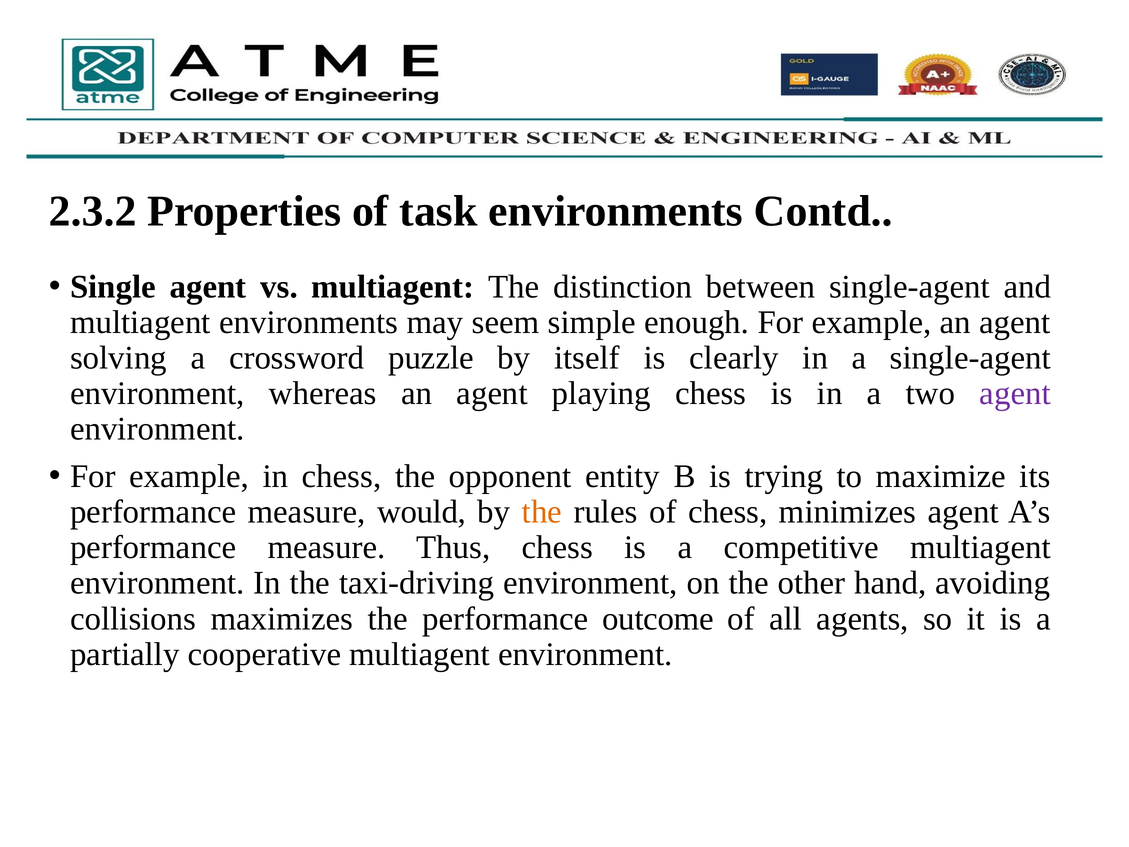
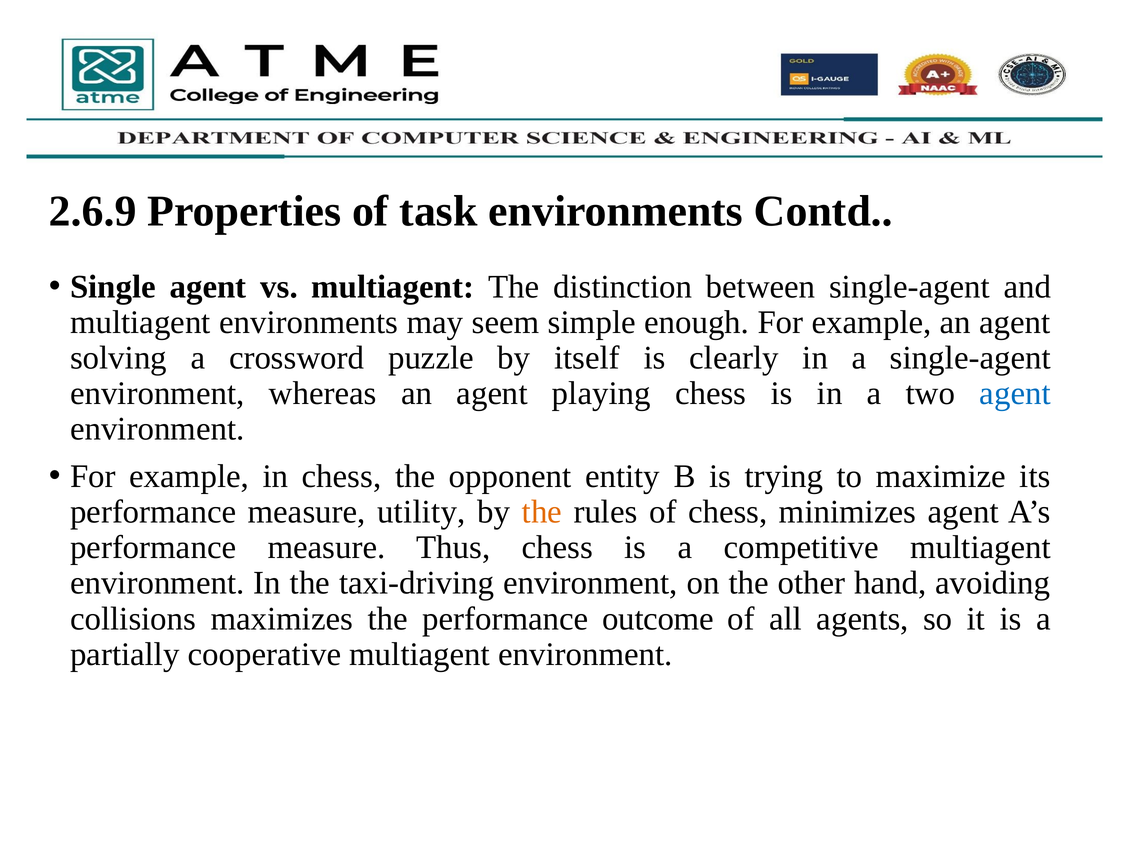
2.3.2: 2.3.2 -> 2.6.9 (93, 211)
agent colour: purple -> blue (1015, 393)
would: would -> utility (421, 512)
